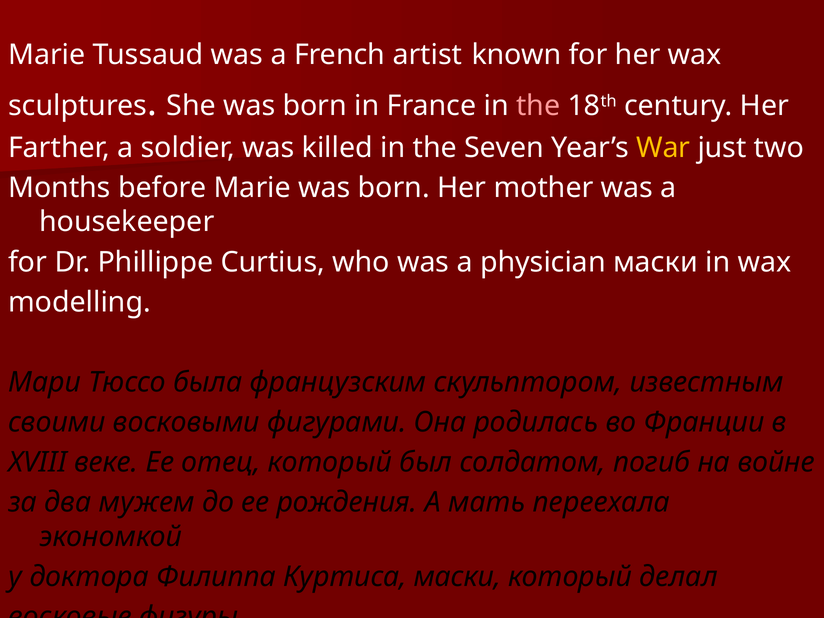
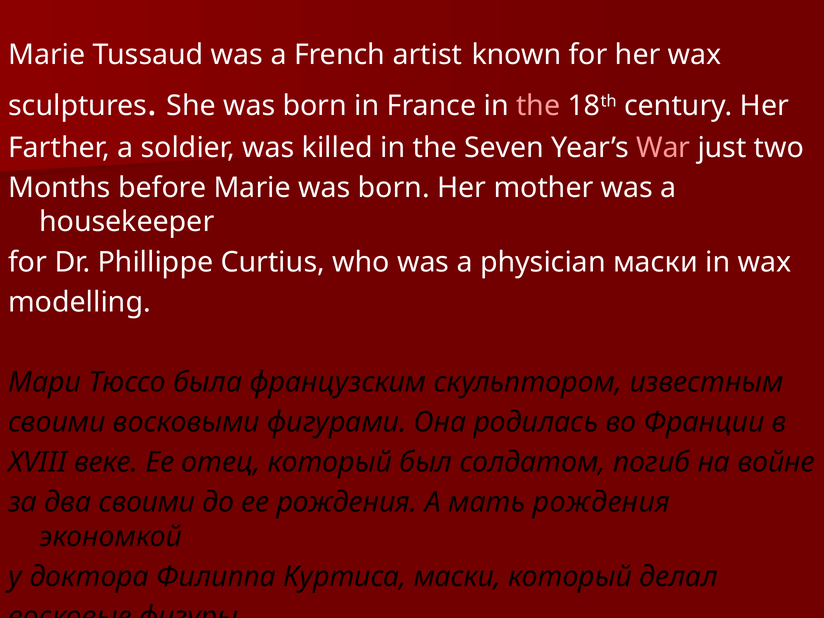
War colour: yellow -> pink (663, 148)
два мужем: мужем -> своими (147, 502)
мать переехала: переехала -> рождения (601, 502)
